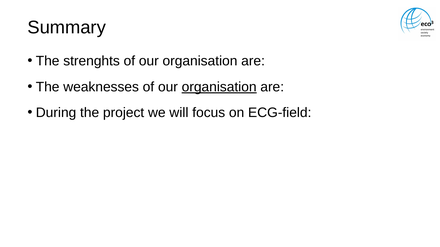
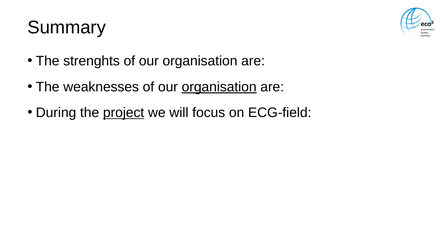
project underline: none -> present (124, 113)
